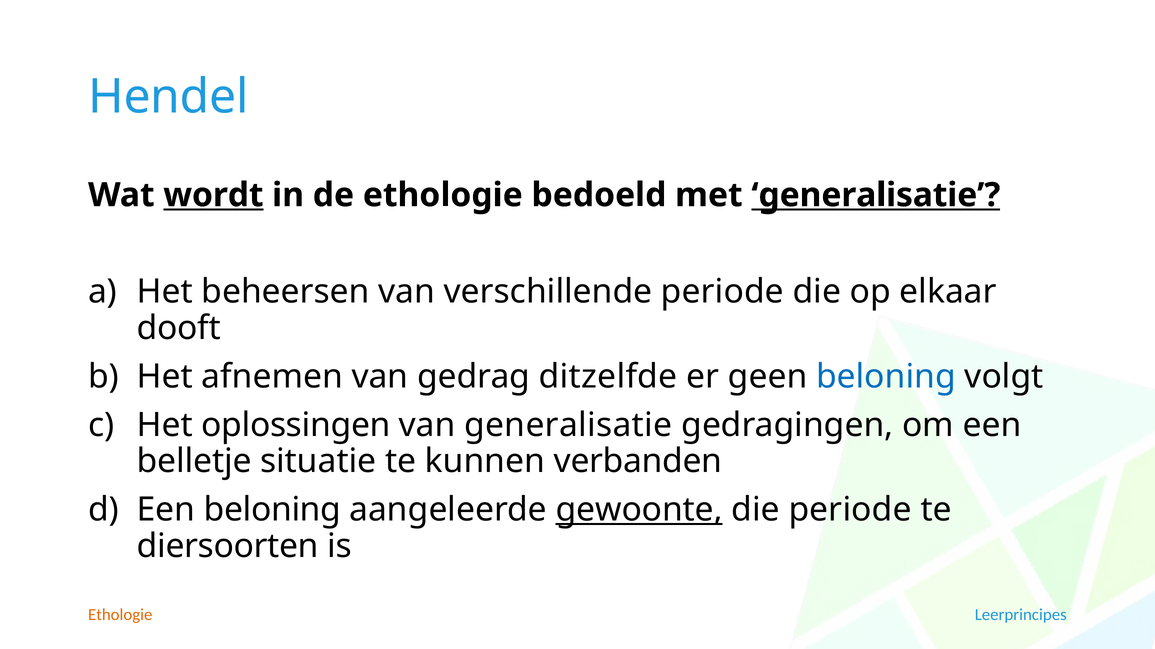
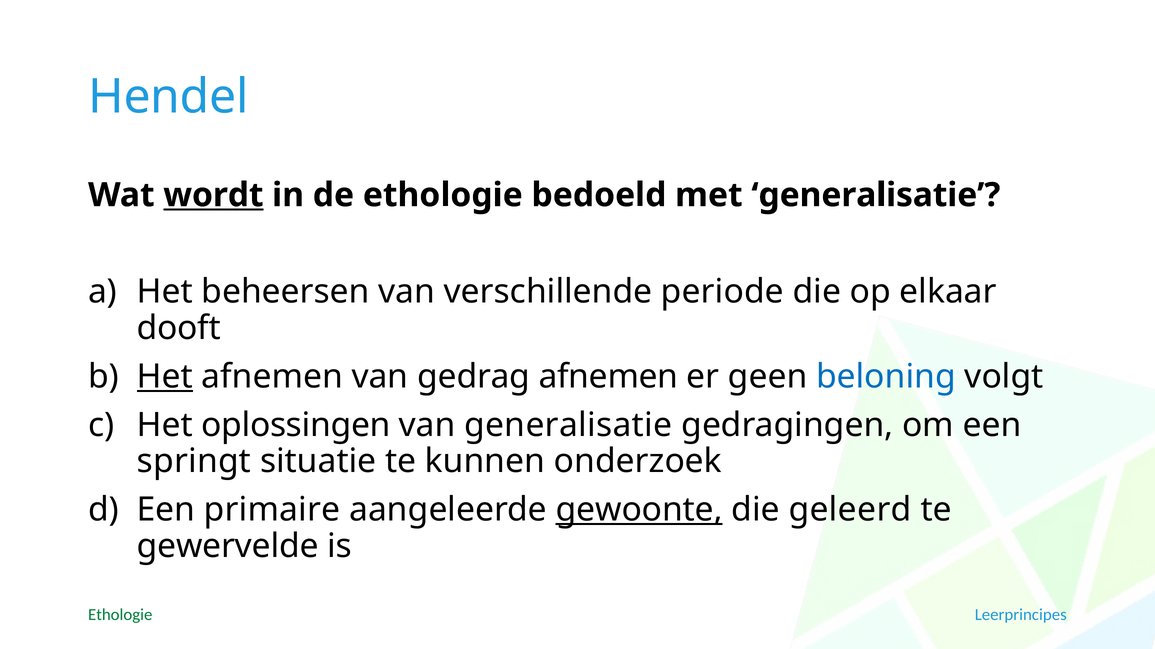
generalisatie underline: present -> none (876, 195)
Het underline: none -> present (165, 377)
gedrag ditzelfde: ditzelfde -> afnemen (608, 377)
belletje: belletje -> springt (194, 462)
verbanden: verbanden -> onderzoek (638, 462)
Een beloning: beloning -> primaire (272, 510)
die periode: periode -> geleerd (850, 510)
diersoorten: diersoorten -> gewervelde (228, 547)
Ethologie colour: orange -> green (120, 616)
